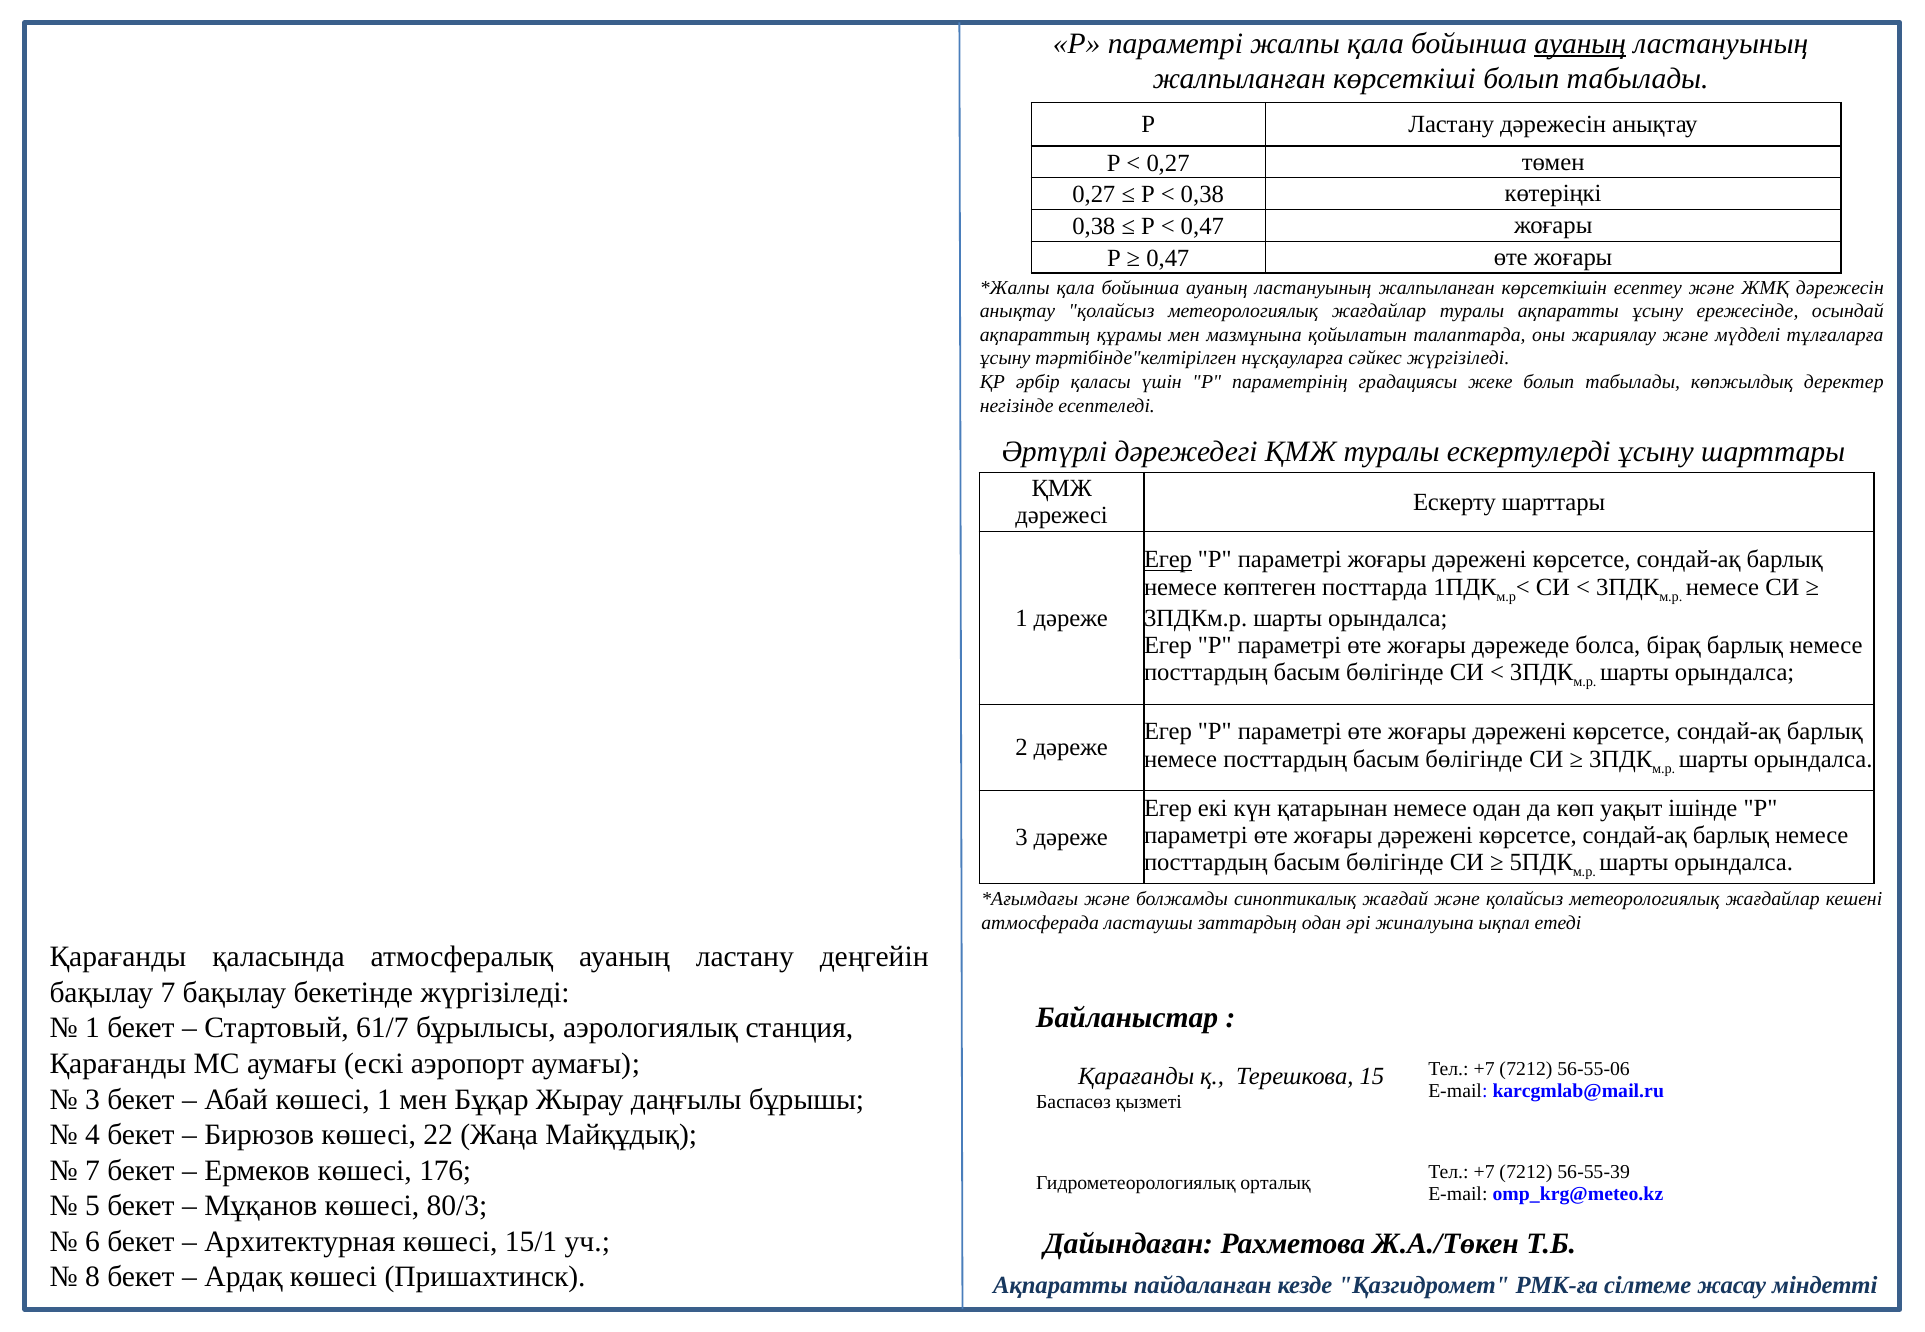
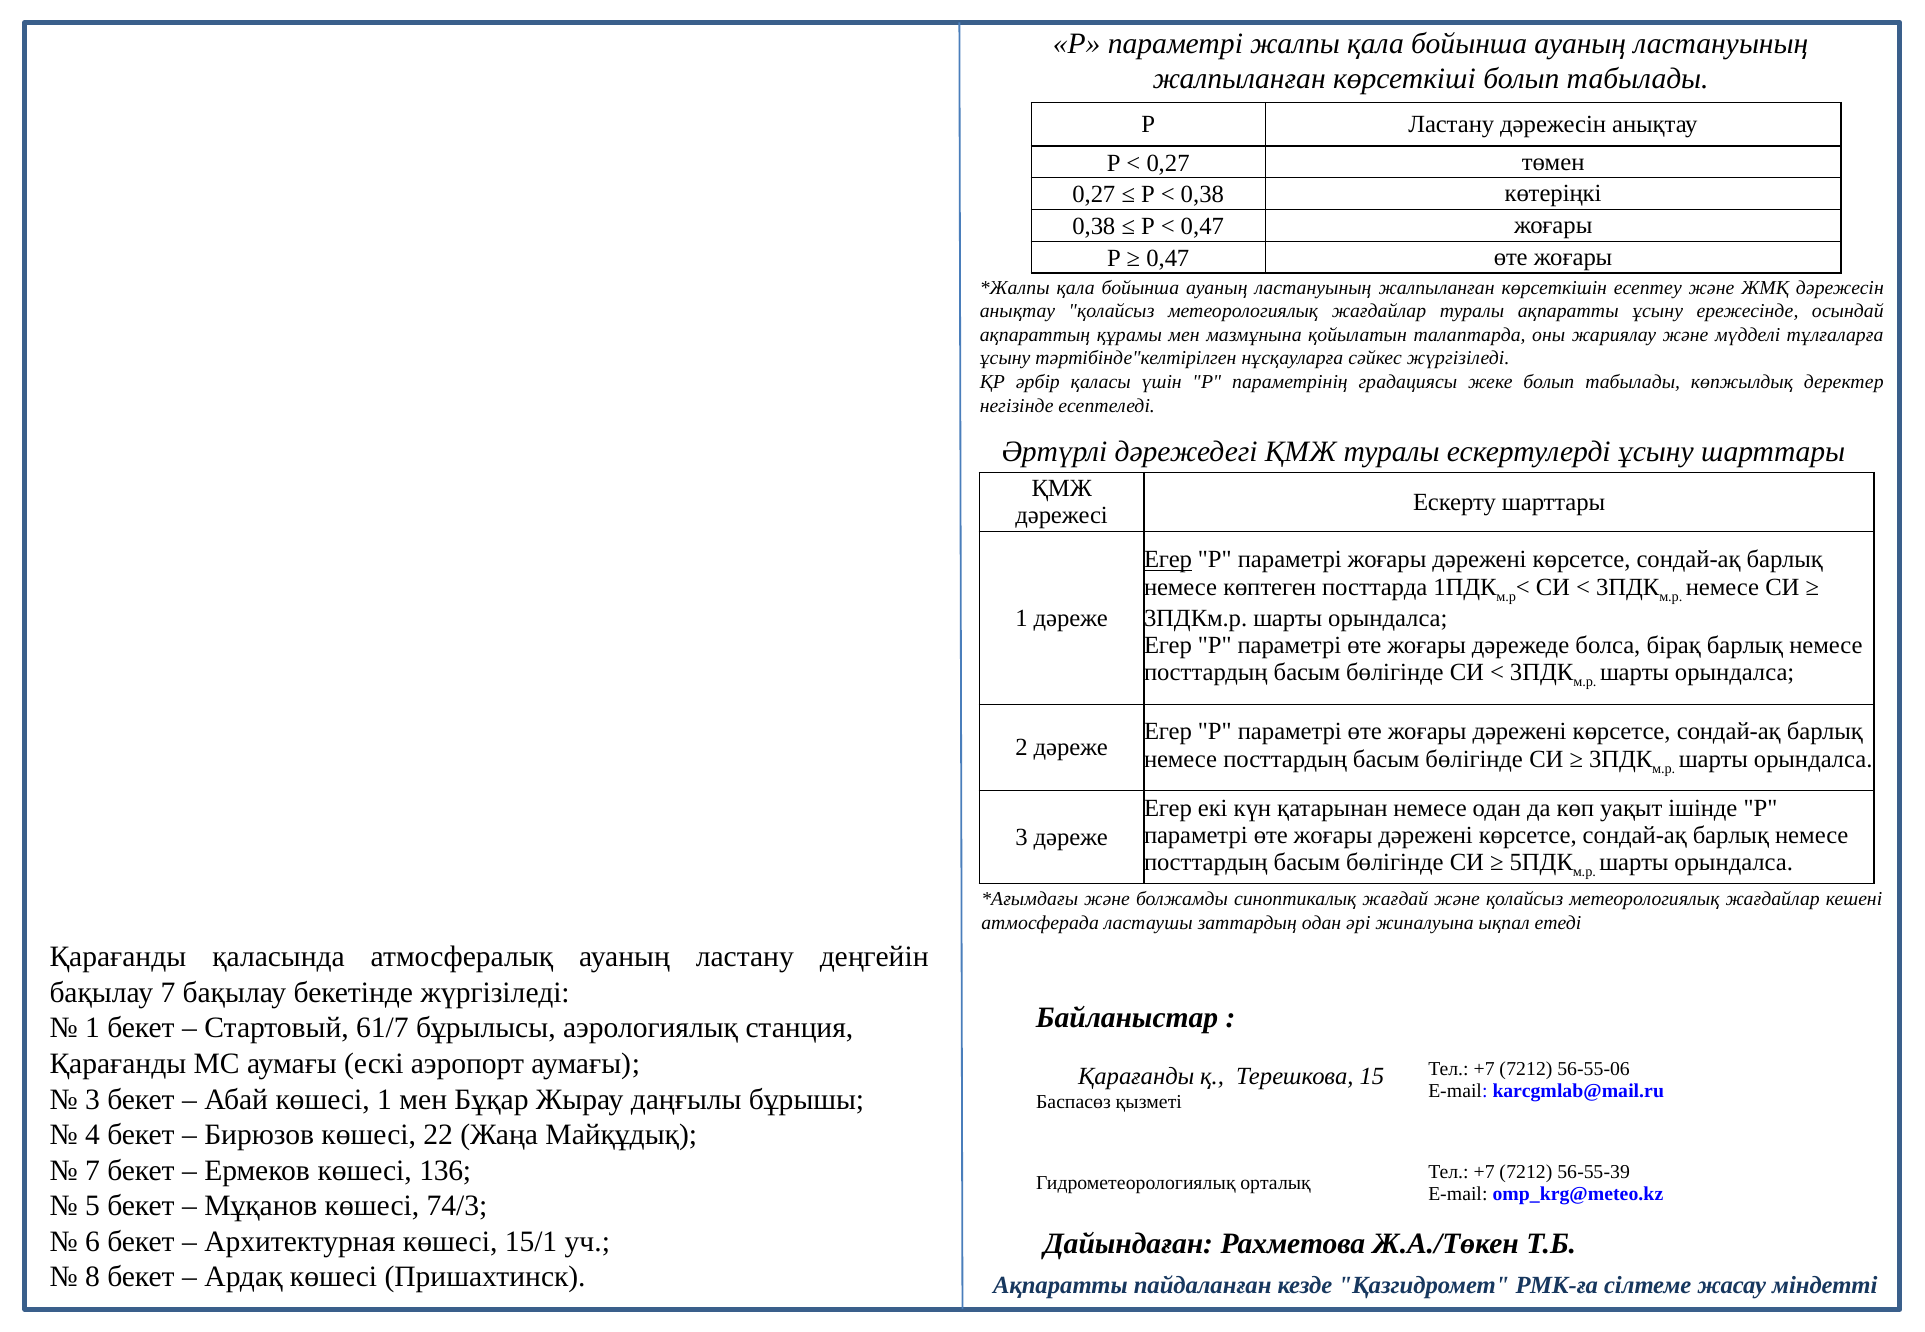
ауаның underline: present -> none (1580, 43)
176: 176 -> 136 (445, 1171)
80/3: 80/3 -> 74/3 (457, 1206)
